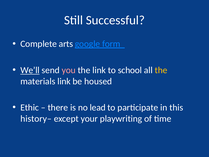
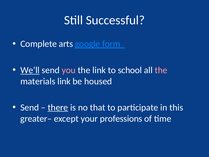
the colour: yellow -> pink (161, 70)
Ethic: Ethic -> Send (30, 107)
there underline: none -> present (58, 107)
lead: lead -> that (98, 107)
history–: history– -> greater– (36, 118)
playwriting: playwriting -> professions (121, 118)
